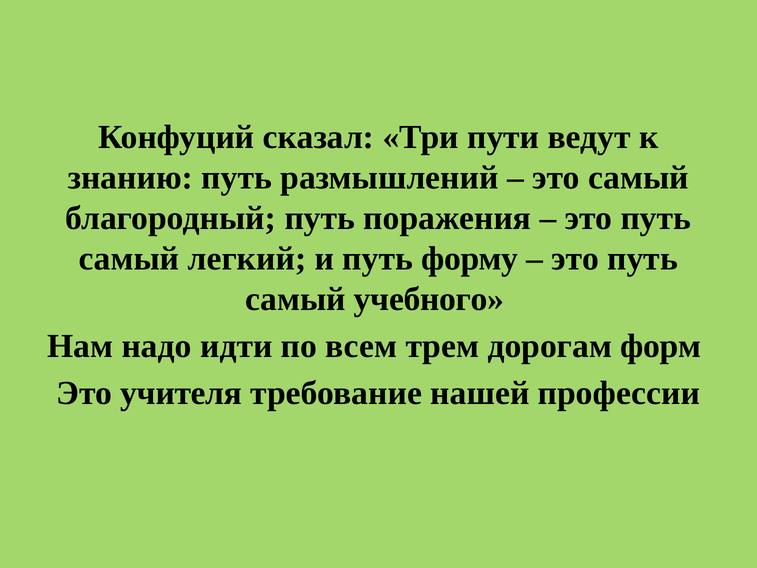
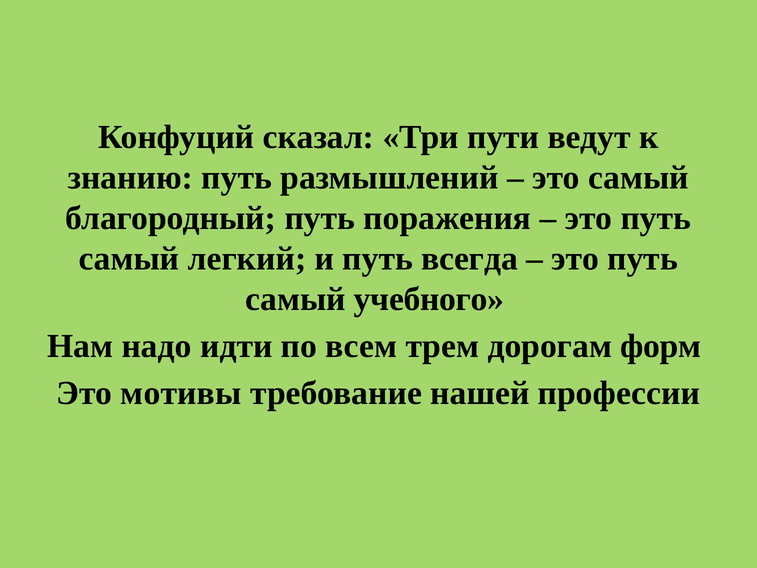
форму: форму -> всегда (470, 258)
учителя: учителя -> мотивы (181, 393)
